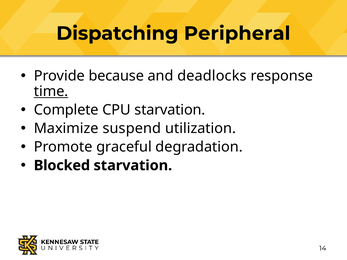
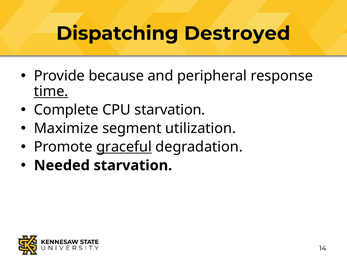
Peripheral: Peripheral -> Destroyed (237, 33)
deadlocks: deadlocks -> peripheral (212, 76)
suspend: suspend -> segment (132, 129)
graceful underline: none -> present (124, 147)
Blocked: Blocked -> Needed (62, 166)
